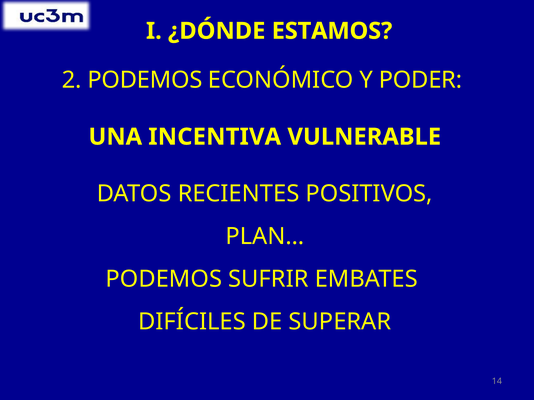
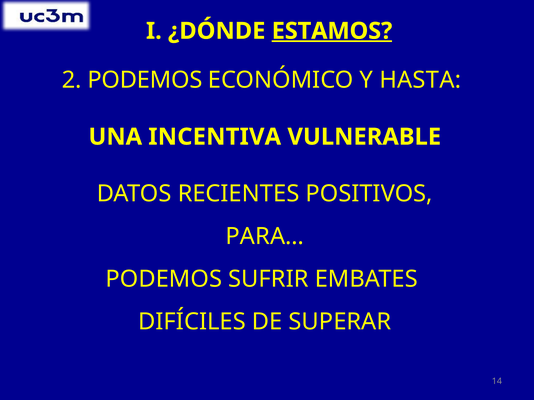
ESTAMOS underline: none -> present (332, 31)
PODER: PODER -> HASTA (420, 80)
PLAN…: PLAN… -> PARA… (265, 237)
